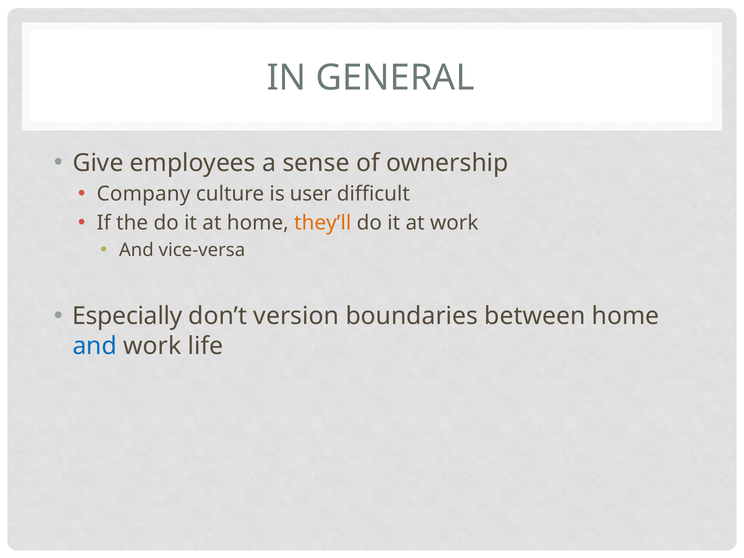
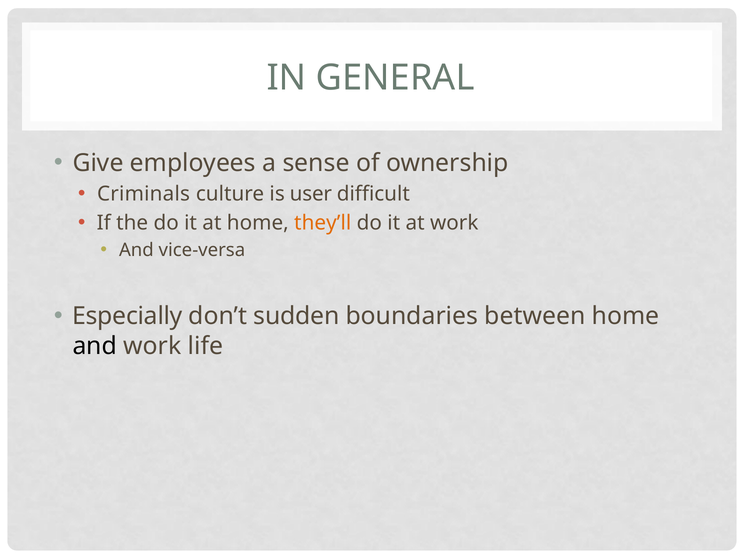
Company: Company -> Criminals (144, 194)
version: version -> sudden (296, 316)
and colour: blue -> black (95, 346)
